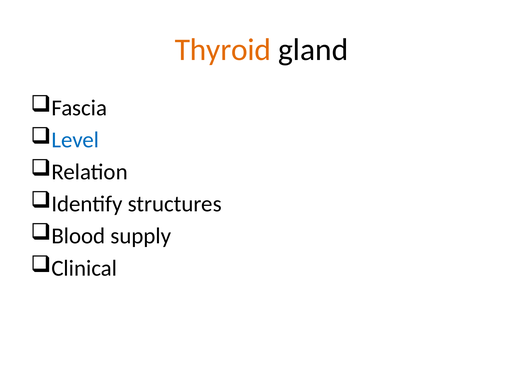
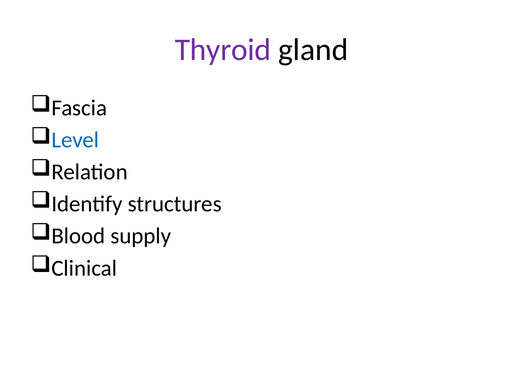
Thyroid colour: orange -> purple (223, 50)
